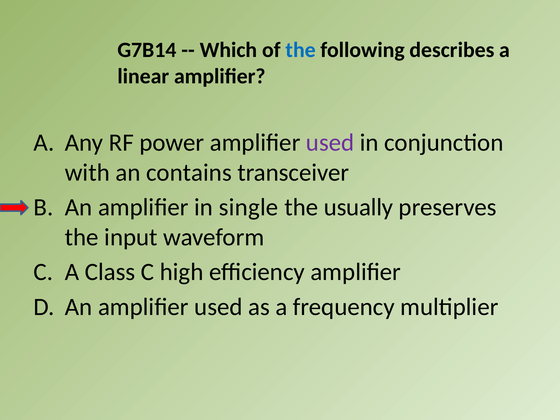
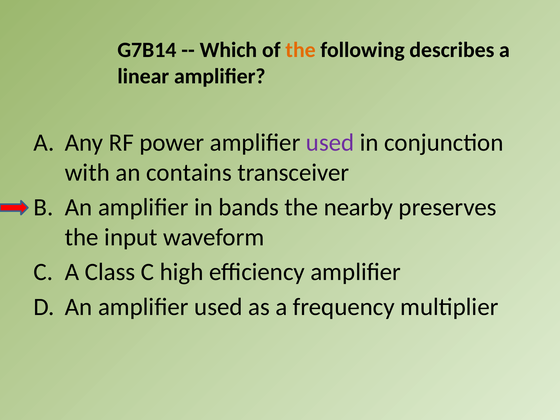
the colour: blue -> orange (301, 50)
single: single -> bands (249, 207)
usually: usually -> nearby (359, 207)
